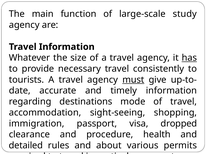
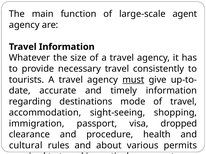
study: study -> agent (185, 14)
has underline: present -> none (189, 58)
detailed: detailed -> cultural (26, 146)
